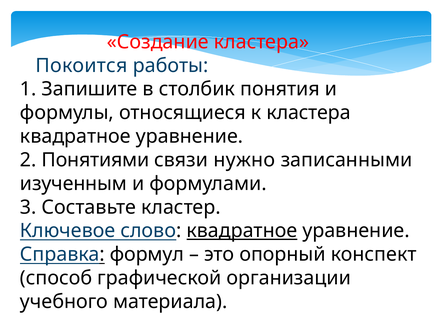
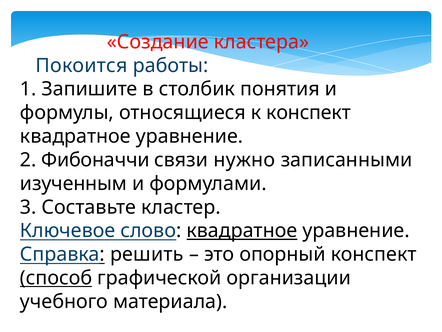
к кластера: кластера -> конспект (309, 113)
Понятиями: Понятиями -> Фибоначчи (95, 160)
формул: формул -> решить (147, 254)
способ underline: none -> present (56, 278)
